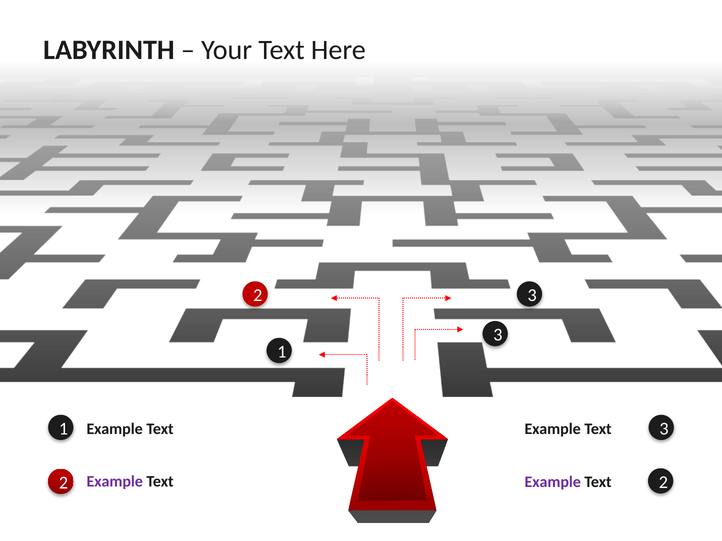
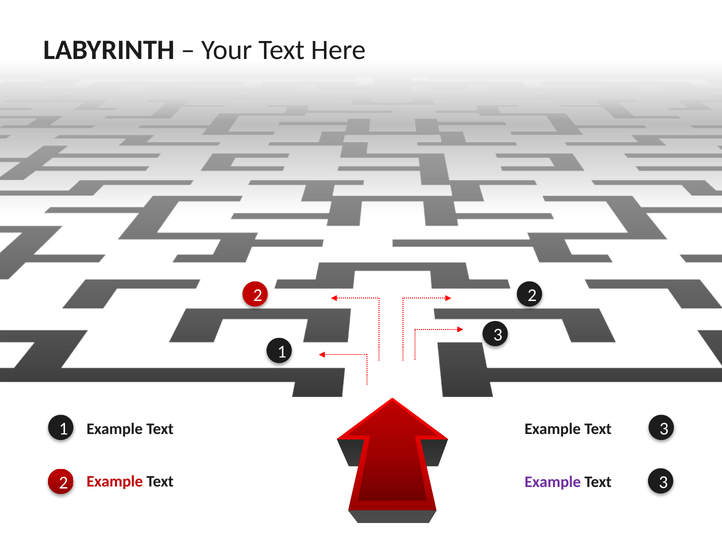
3: 3 -> 2 (532, 295)
Example colour: purple -> red (115, 482)
2: 2 -> 3 (663, 483)
